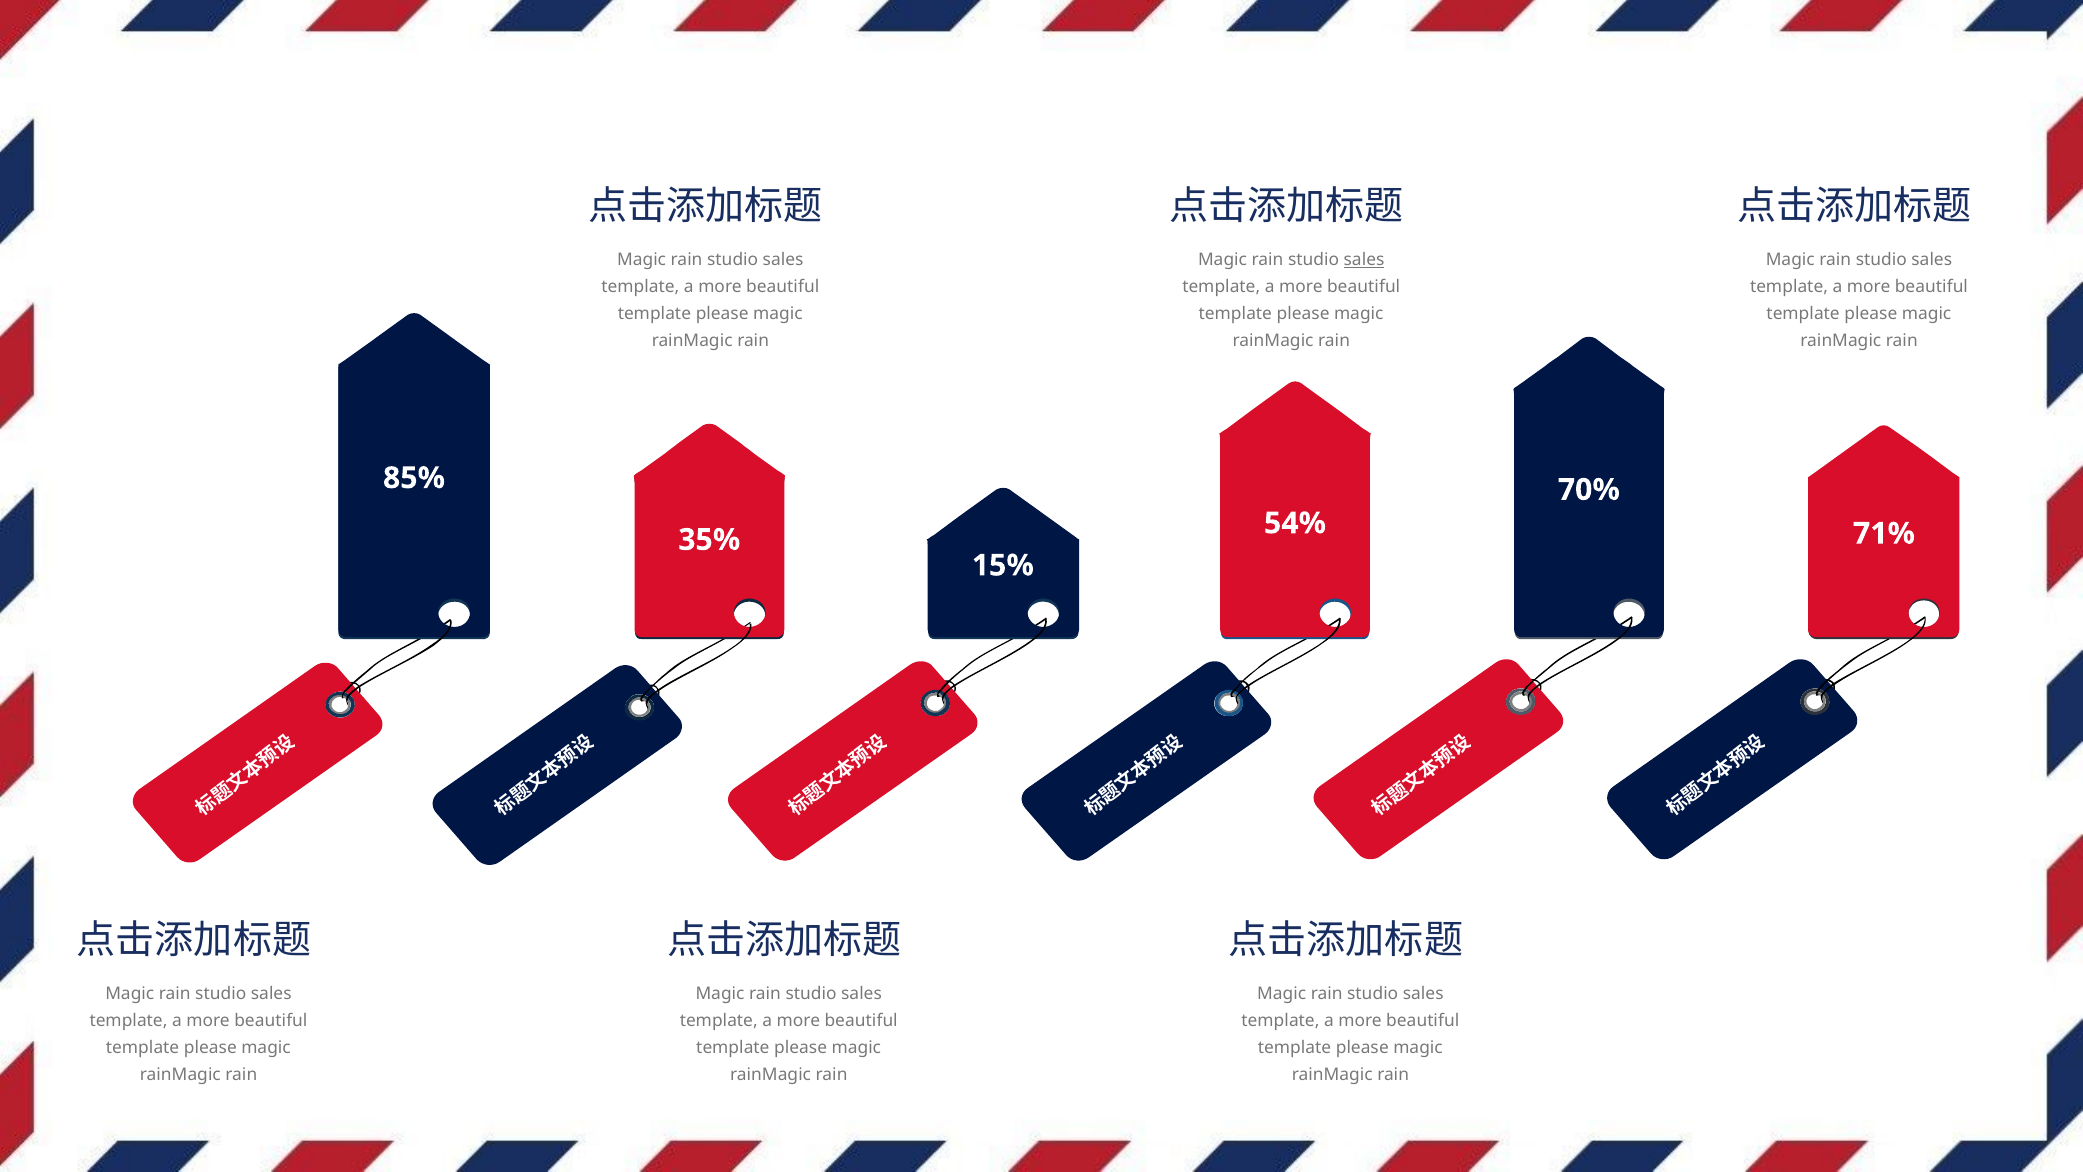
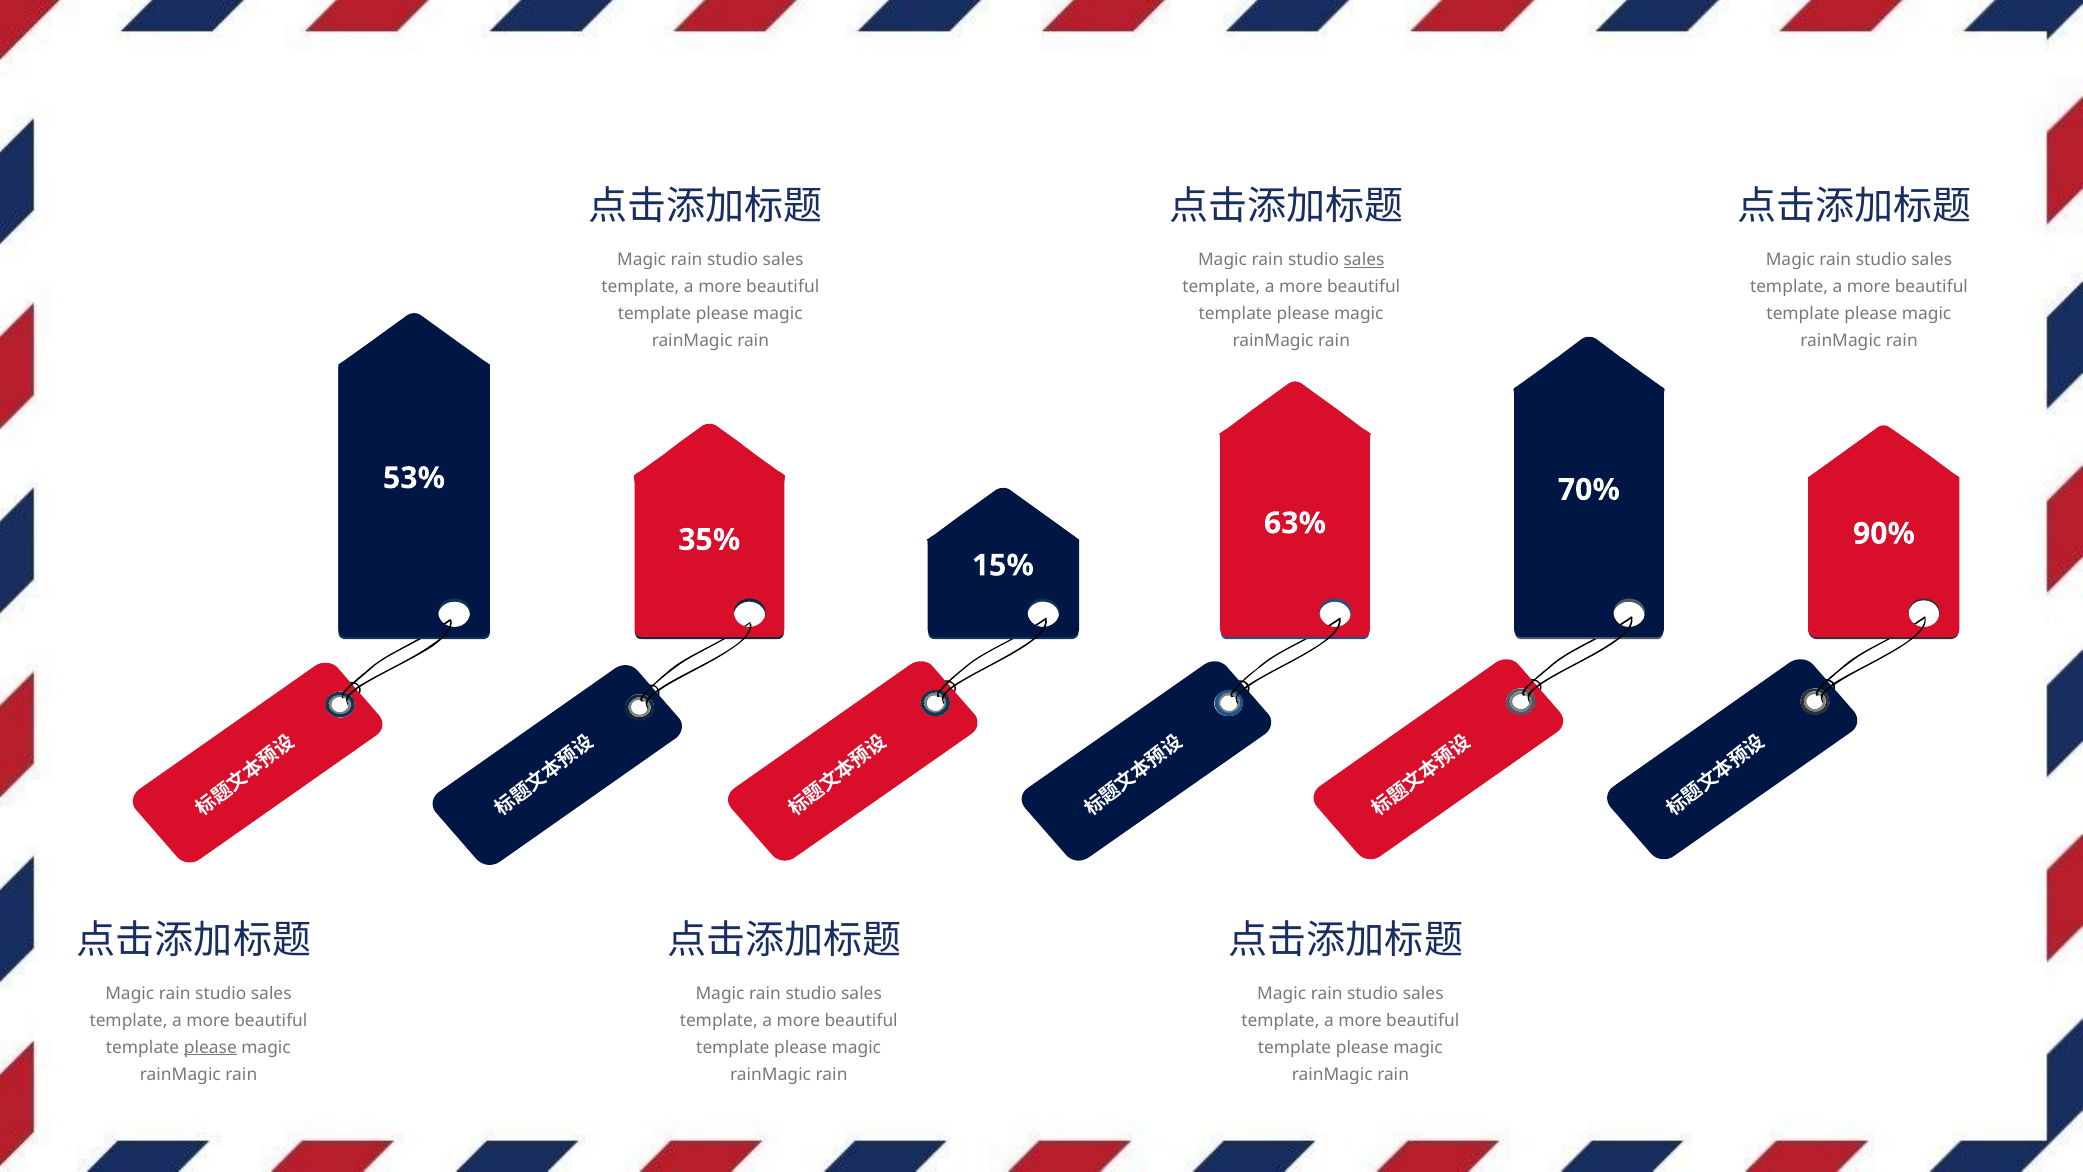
85%: 85% -> 53% (414, 478)
54%: 54% -> 63% (1295, 523)
71%: 71% -> 90% (1884, 533)
please underline: none -> present (210, 1047)
